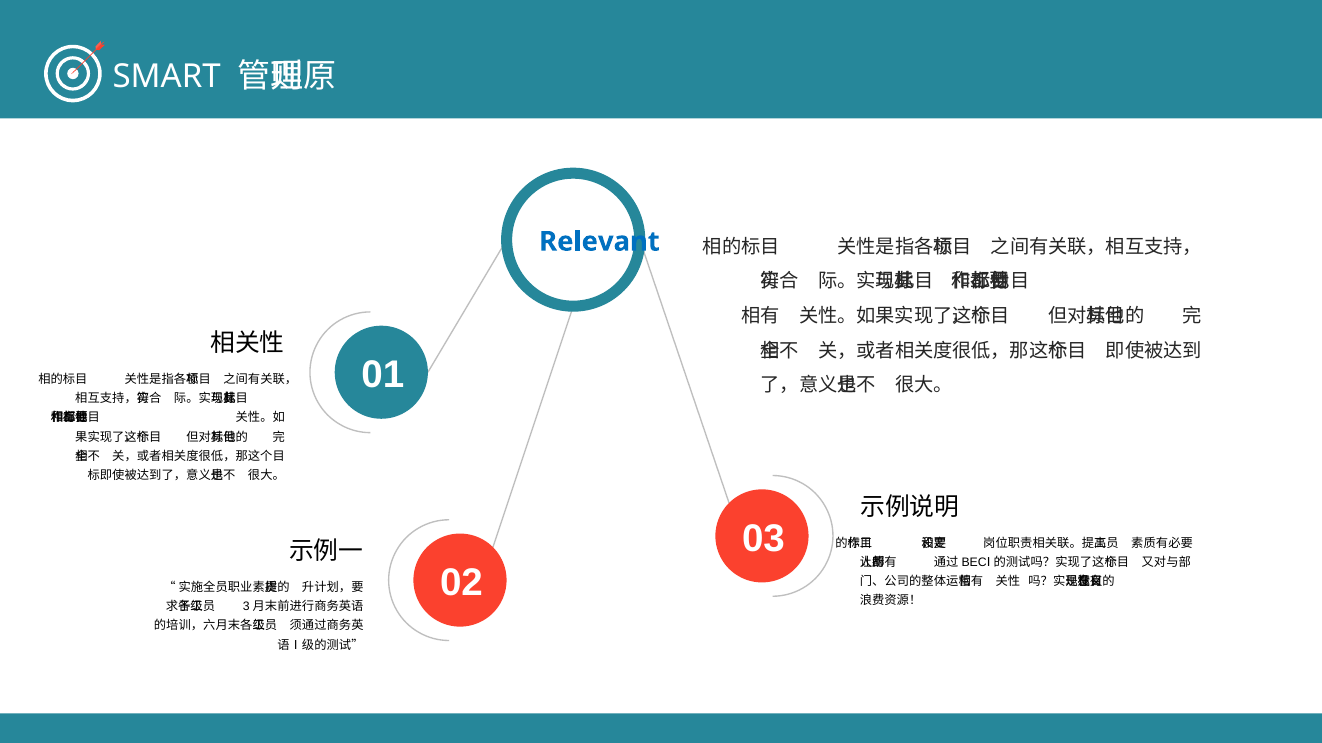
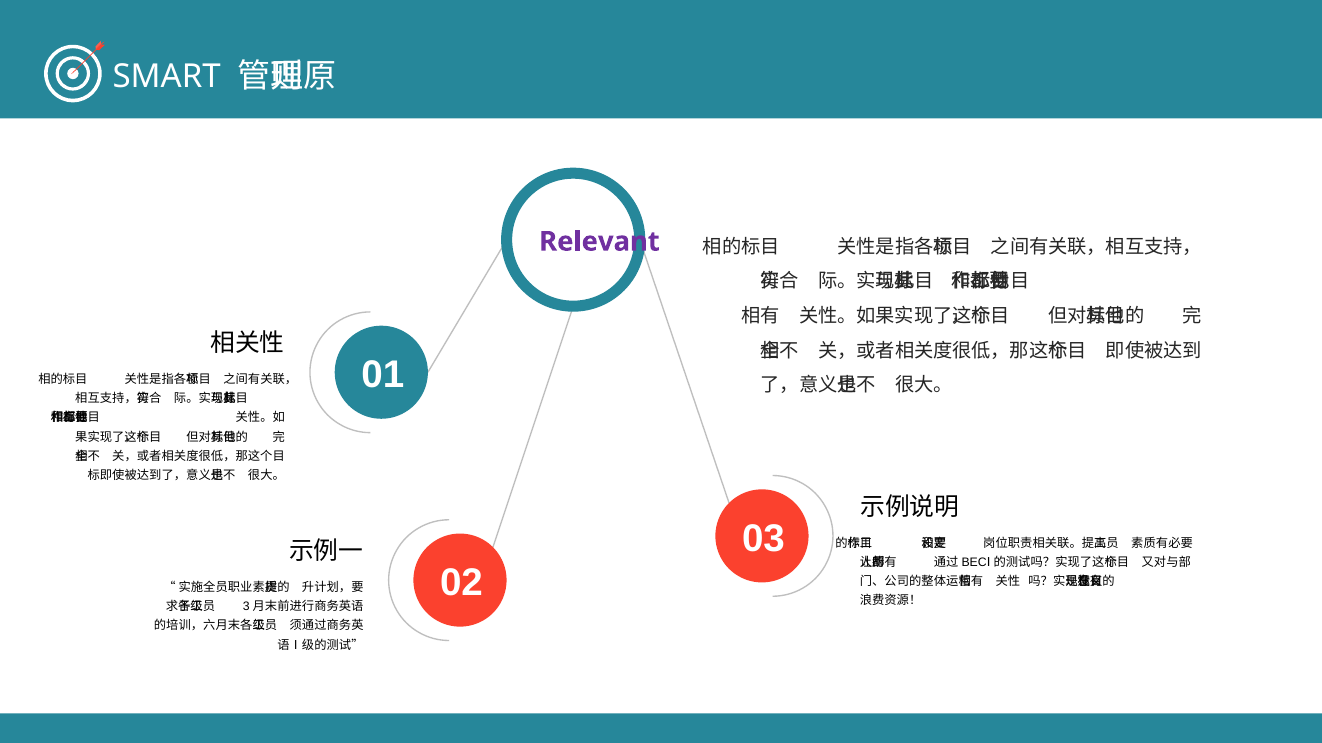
Relevant colour: blue -> purple (599, 242)
